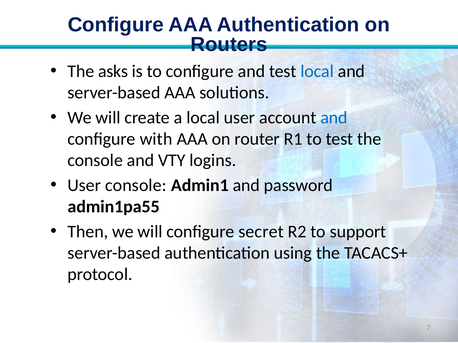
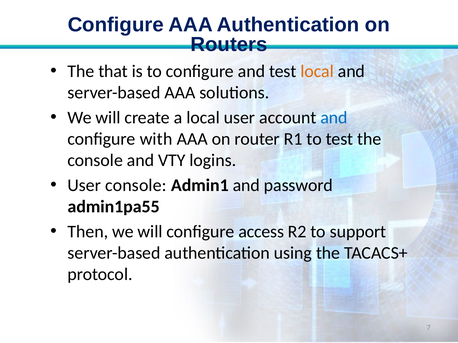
asks: asks -> that (113, 71)
local colour: blue -> orange (317, 71)
secret: secret -> access (261, 232)
